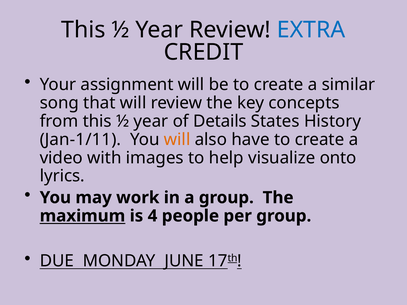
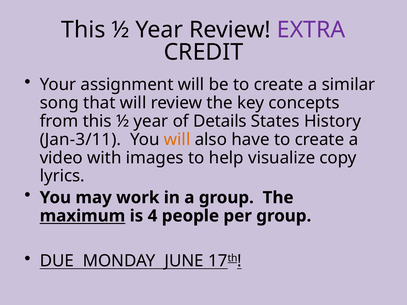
EXTRA colour: blue -> purple (311, 30)
Jan-1/11: Jan-1/11 -> Jan-3/11 (80, 140)
onto: onto -> copy (338, 158)
